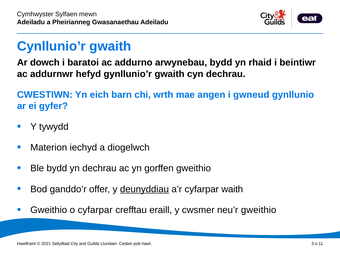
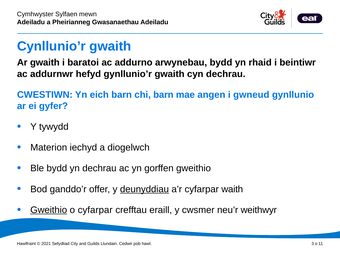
Ar dowch: dowch -> gwaith (45, 63)
chi wrth: wrth -> barn (163, 95)
Gweithio underline: none -> present (49, 210)
neu’r gweithio: gweithio -> weithwyr (259, 210)
